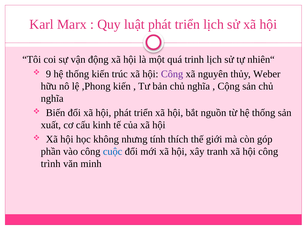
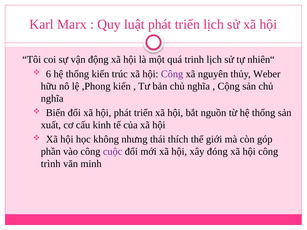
9: 9 -> 6 (48, 74)
tính: tính -> thái (158, 139)
cuộc colour: blue -> purple (113, 152)
tranh: tranh -> đóng (217, 152)
